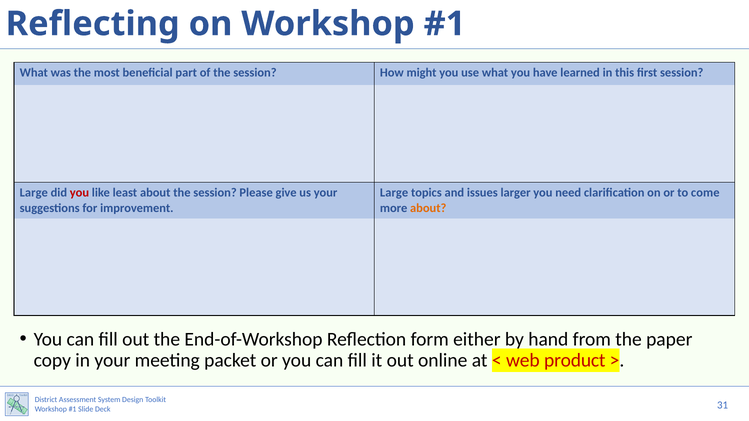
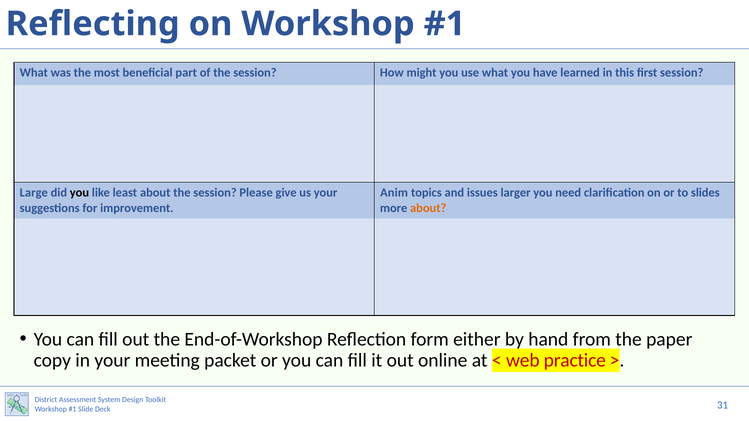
you colour: red -> black (79, 193)
Large: Large -> Anim (394, 193)
come: come -> slides (705, 193)
product: product -> practice (575, 361)
